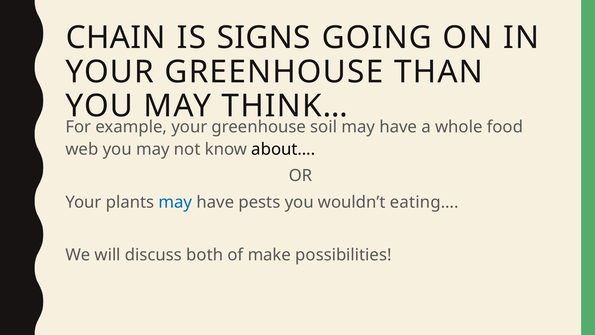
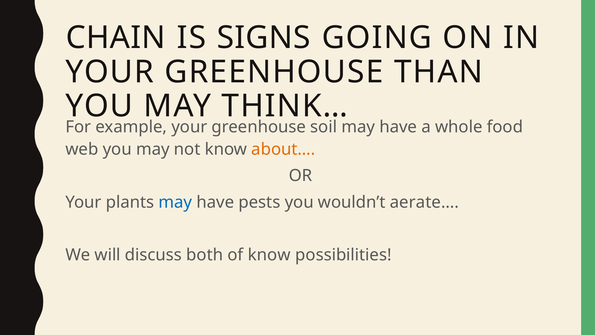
about… colour: black -> orange (283, 149)
eating…: eating… -> aerate… (424, 202)
of make: make -> know (269, 255)
